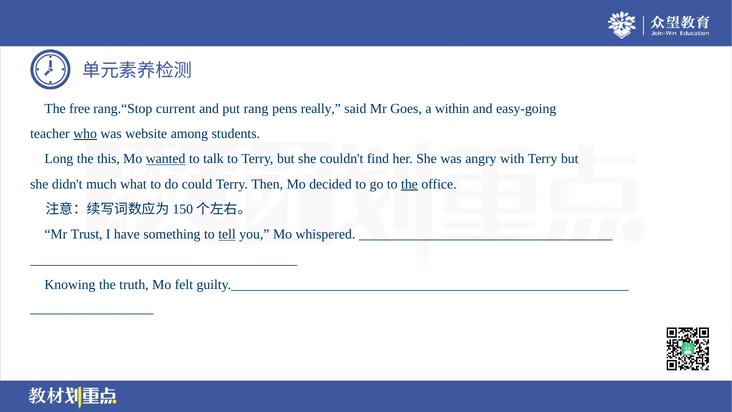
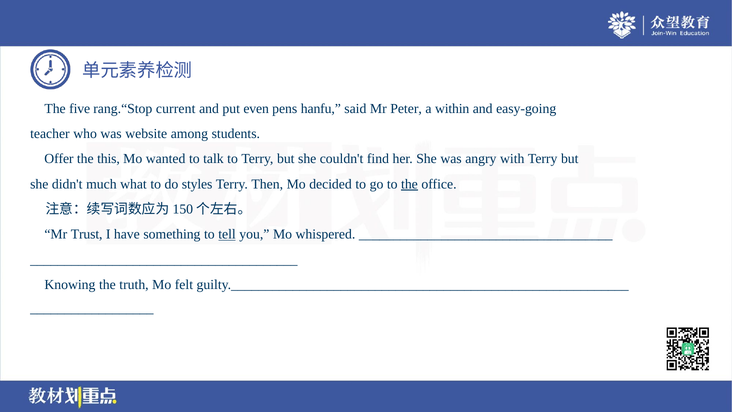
free: free -> five (80, 108)
rang: rang -> even (256, 108)
really: really -> hanfu (321, 108)
Goes: Goes -> Peter (406, 108)
who underline: present -> none (85, 134)
Long: Long -> Offer (59, 159)
wanted underline: present -> none (166, 159)
could: could -> styles (197, 184)
